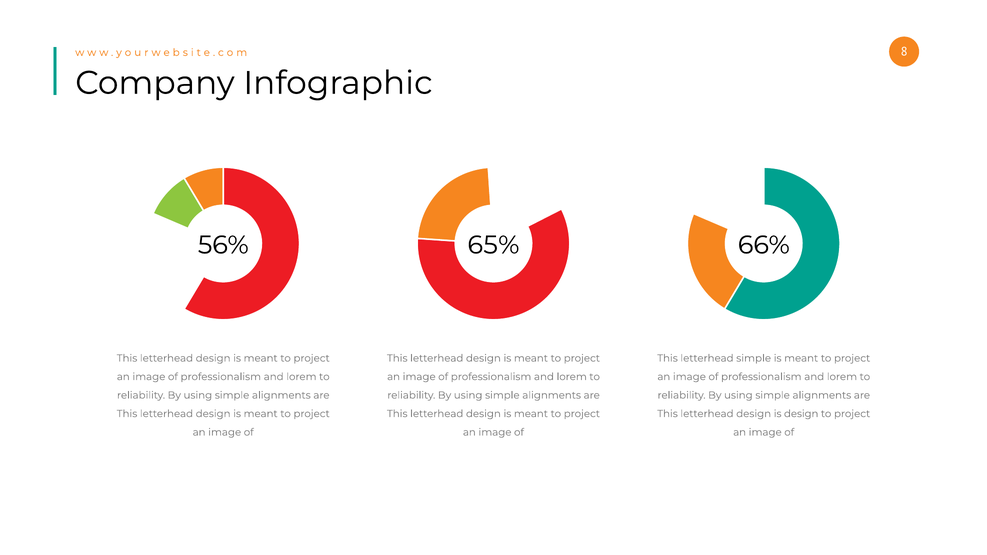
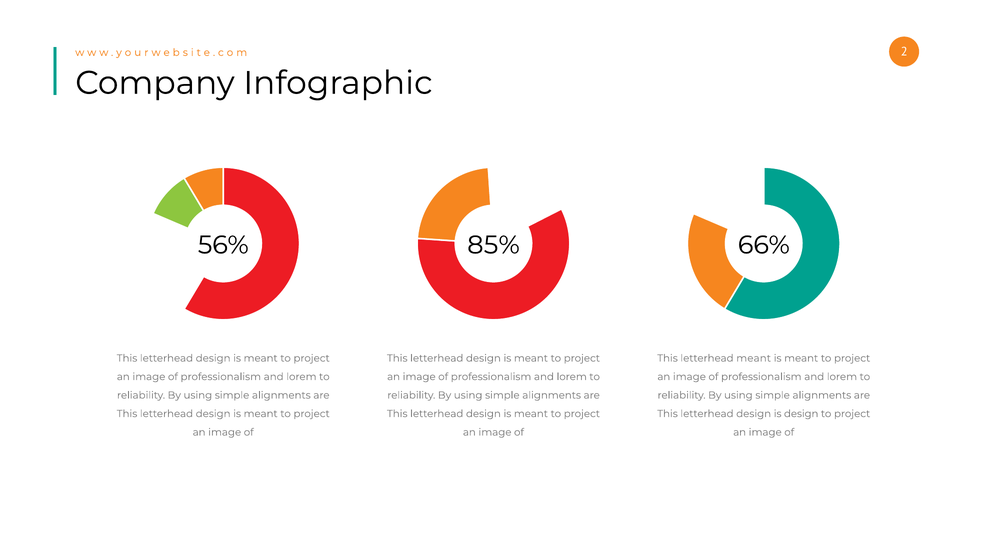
8: 8 -> 2 (904, 52)
65%: 65% -> 85% (493, 245)
letterhead simple: simple -> meant (754, 358)
